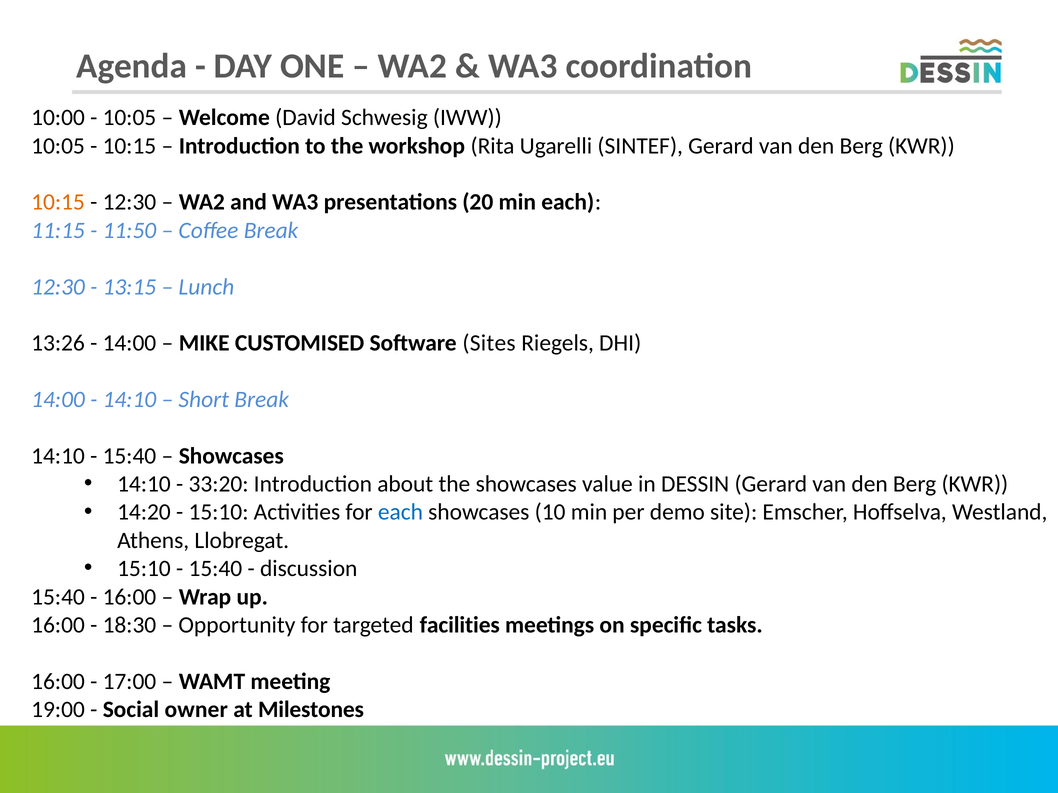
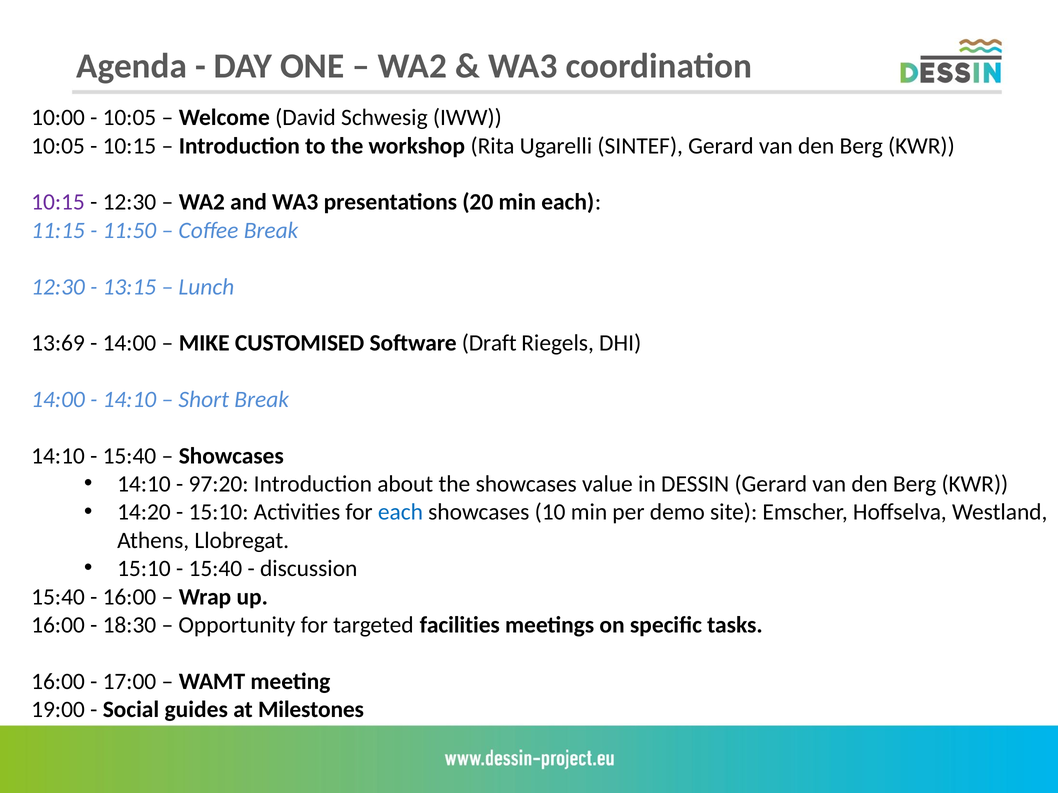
10:15 colour: orange -> purple (58, 202)
13:26: 13:26 -> 13:69 (58, 343)
Sites: Sites -> Draft (489, 343)
33:20: 33:20 -> 97:20 (219, 484)
owner: owner -> guides (196, 710)
